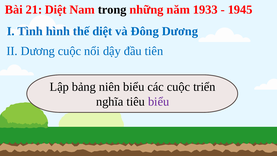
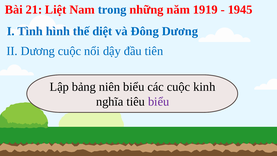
21 Diệt: Diệt -> Liệt (56, 10)
trong colour: black -> blue (112, 10)
1933: 1933 -> 1919 (205, 10)
triển: triển -> kinh (204, 87)
